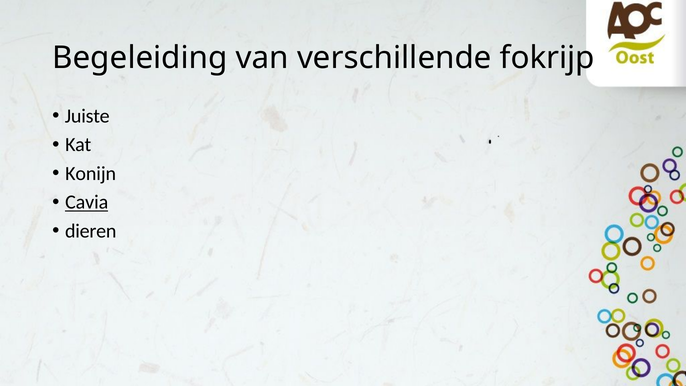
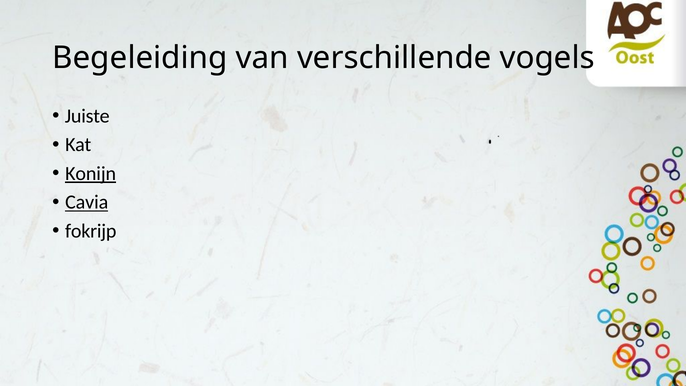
fokrijp: fokrijp -> vogels (547, 58)
Konijn underline: none -> present (91, 174)
dieren: dieren -> fokrijp (91, 231)
